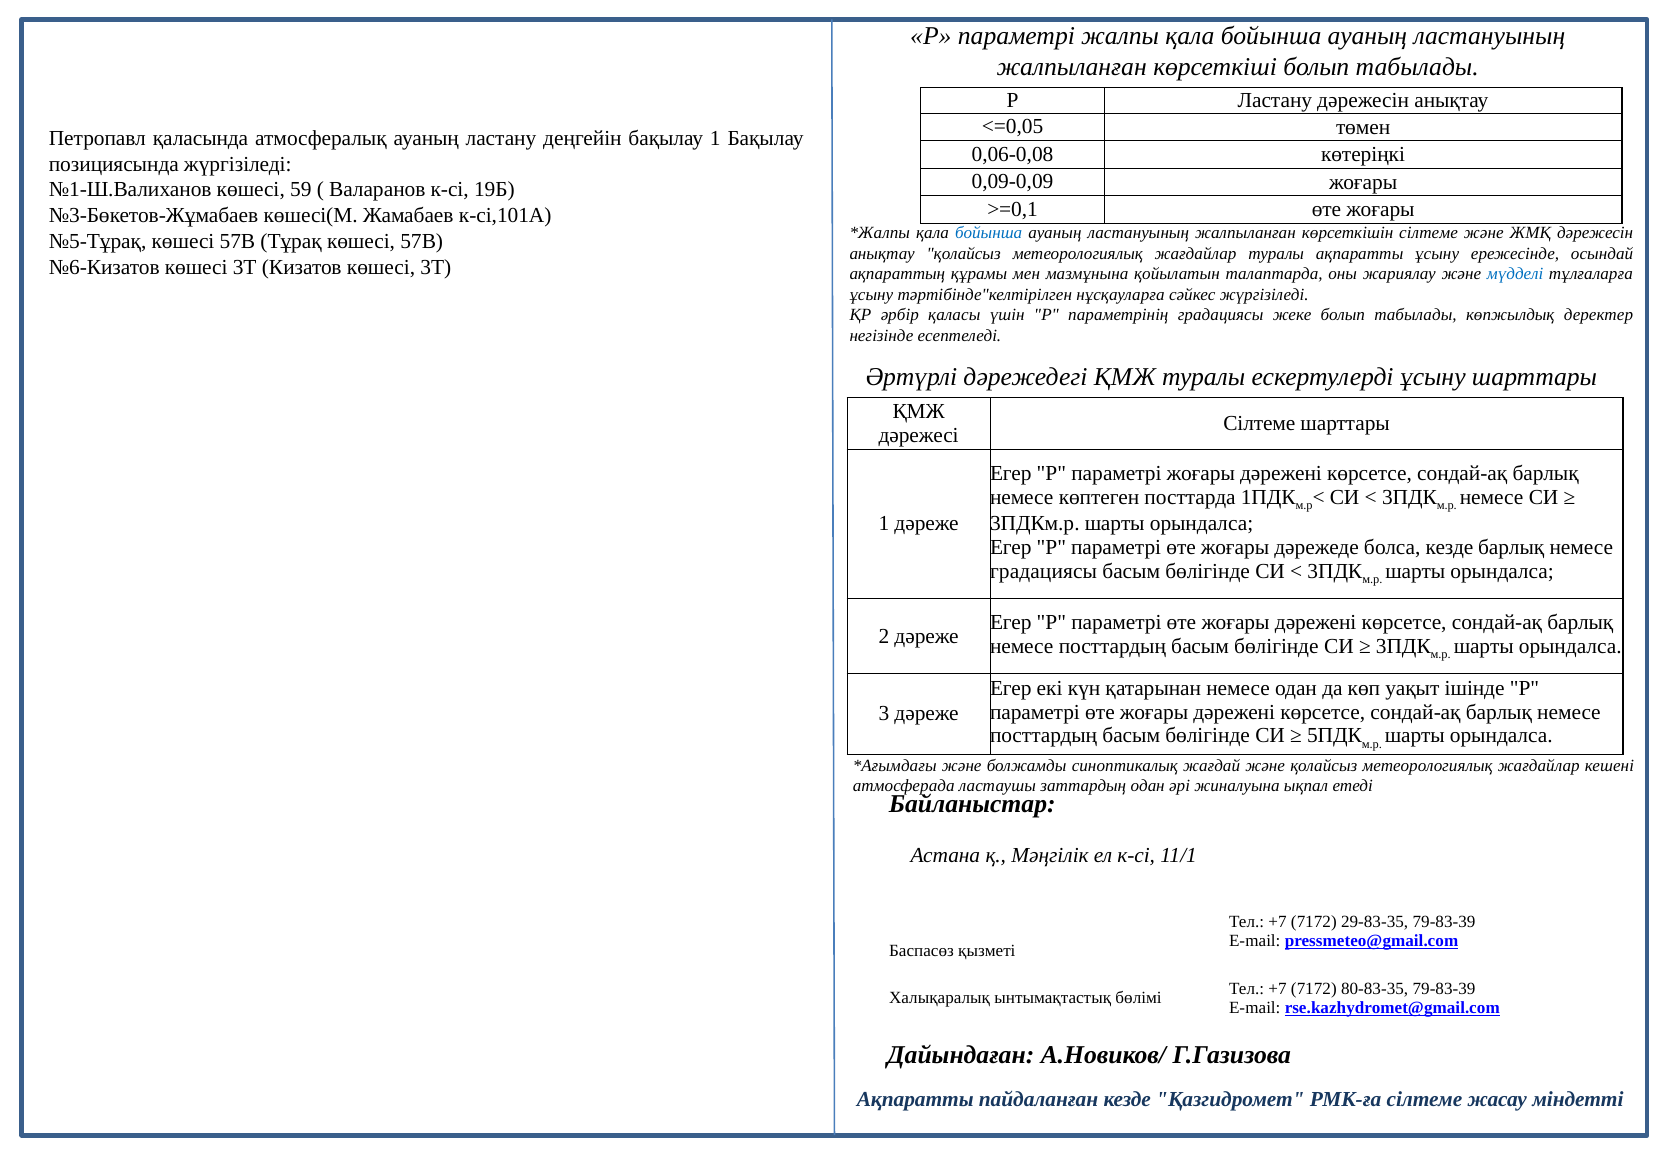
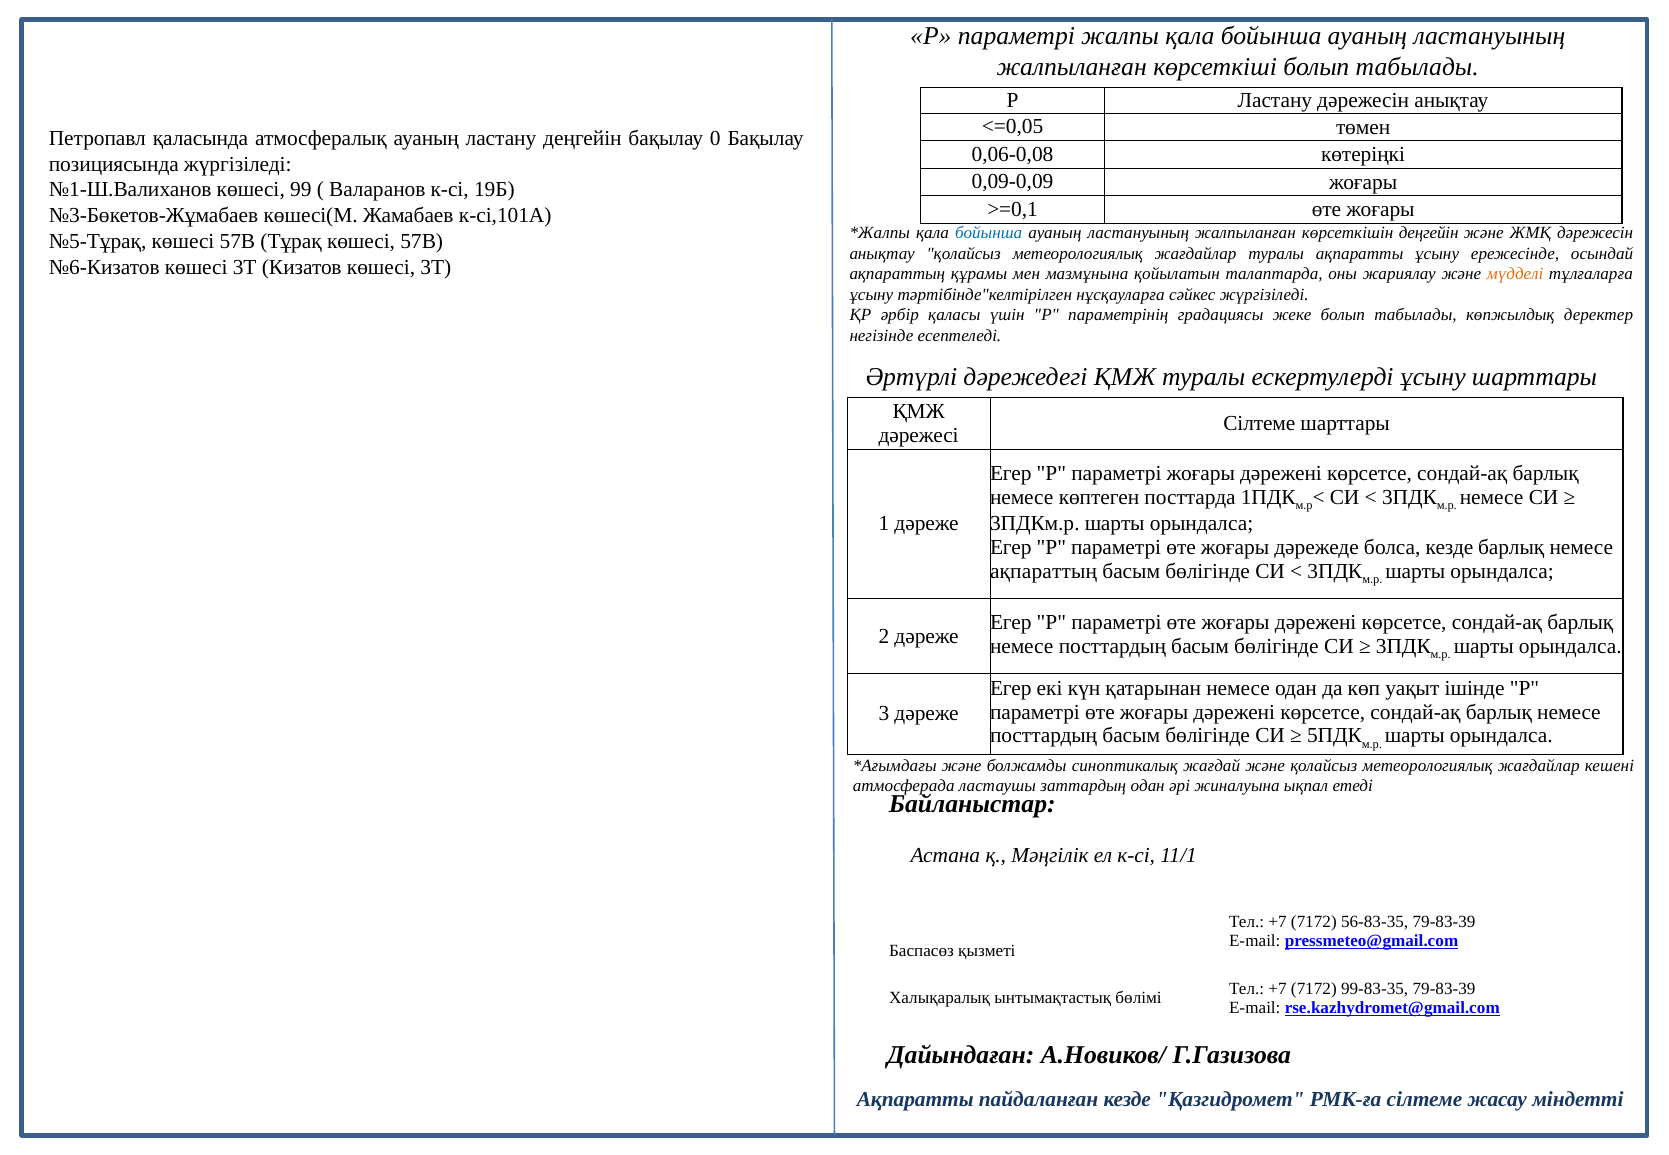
бақылау 1: 1 -> 0 (715, 139)
59: 59 -> 99 (301, 190)
көрсеткішін сілтеме: сілтеме -> деңгейін (1429, 233)
мүдделі colour: blue -> orange (1515, 274)
градациясы: градациясы -> ақпараттың (1044, 571)
29-83-35: 29-83-35 -> 56-83-35 (1375, 922)
80-83-35: 80-83-35 -> 99-83-35 (1375, 989)
